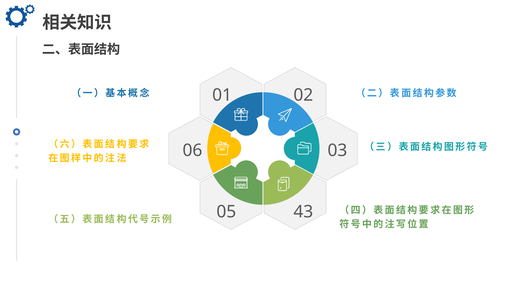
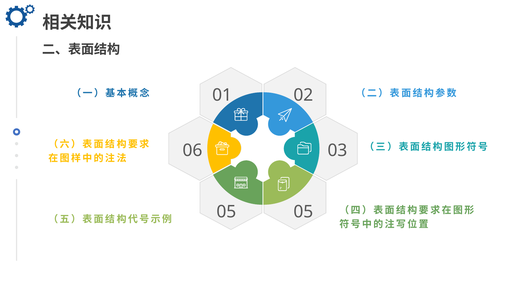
05 43: 43 -> 05 (303, 212)
